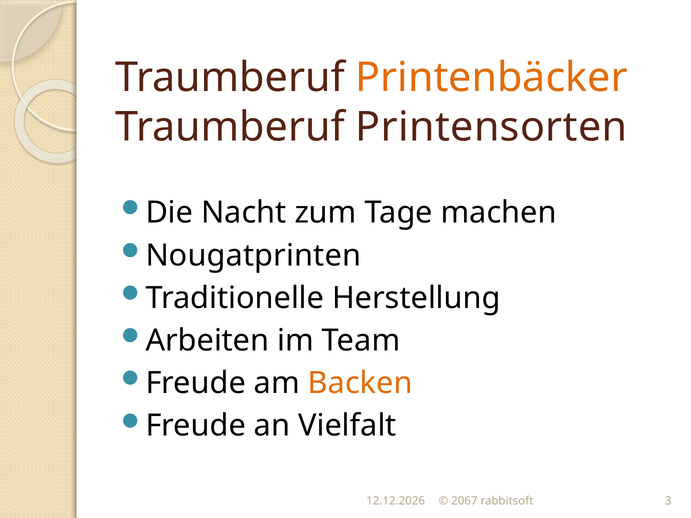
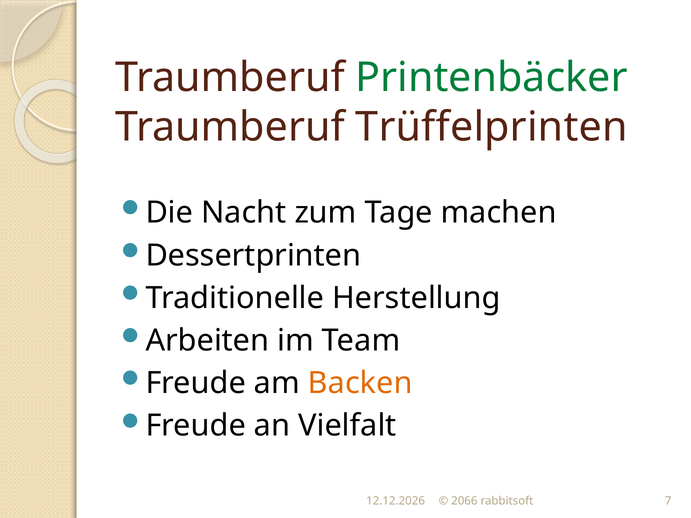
Printenbäcker colour: orange -> green (492, 78)
Printensorten: Printensorten -> Trüffelprinten (491, 127)
Nougatprinten: Nougatprinten -> Dessertprinten (253, 256)
2067: 2067 -> 2066 (464, 501)
3: 3 -> 7 (668, 501)
